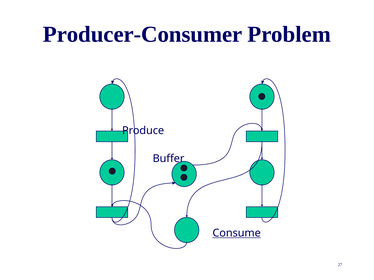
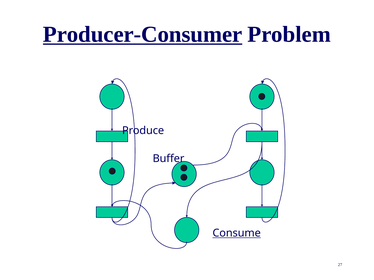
Producer-Consumer underline: none -> present (143, 34)
